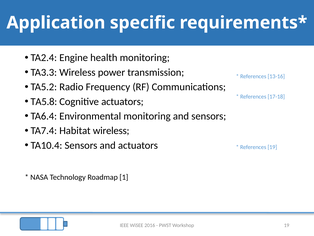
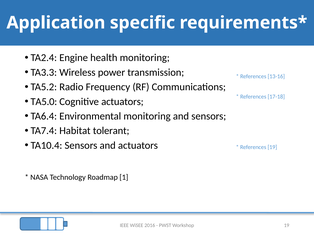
TA5.8: TA5.8 -> TA5.0 (44, 101)
Habitat wireless: wireless -> tolerant (111, 131)
